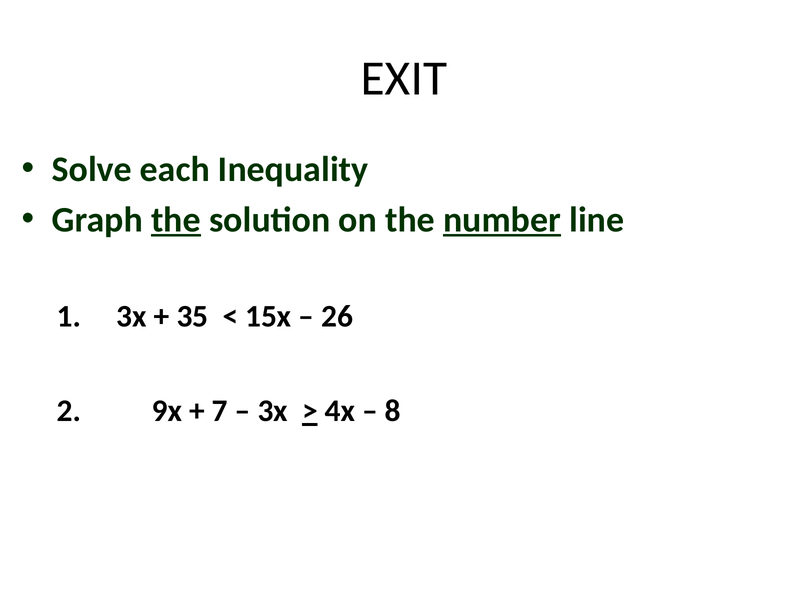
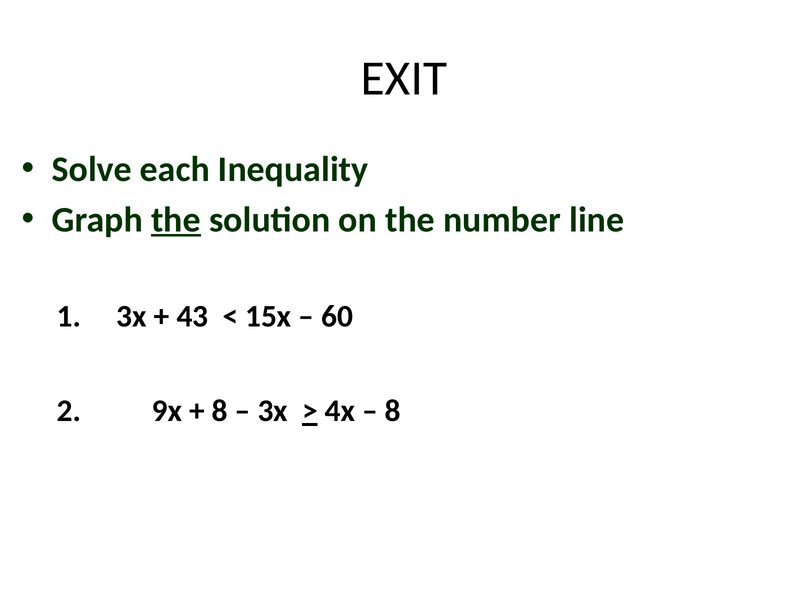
number underline: present -> none (502, 220)
35: 35 -> 43 (192, 316)
26: 26 -> 60 (337, 316)
7: 7 -> 8 (220, 411)
